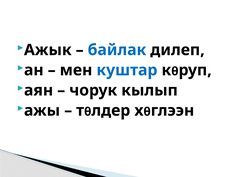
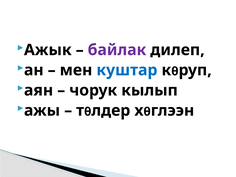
байлак colour: blue -> purple (117, 50)
